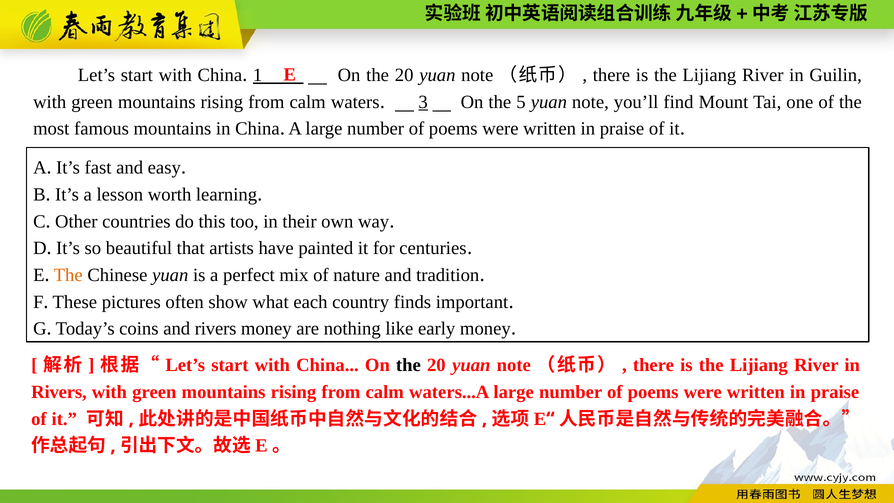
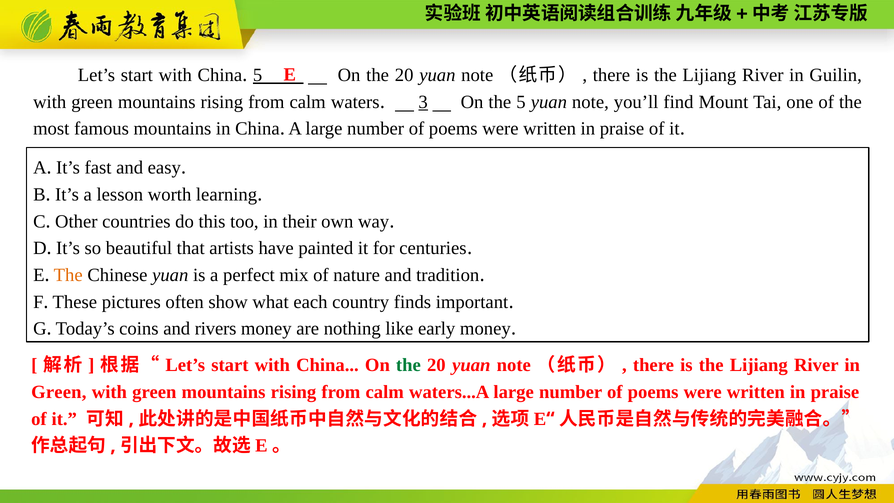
1: 1 -> 5 (258, 75)
the colour: black -> green (408, 365)
Rivers: Rivers -> Green (59, 392)
